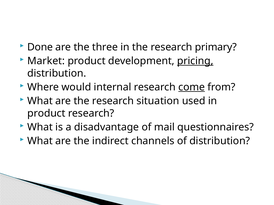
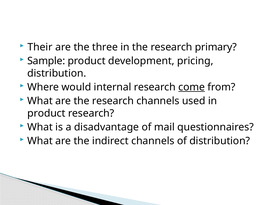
Done: Done -> Their (40, 47)
Market: Market -> Sample (46, 61)
pricing underline: present -> none (195, 61)
research situation: situation -> channels (158, 101)
